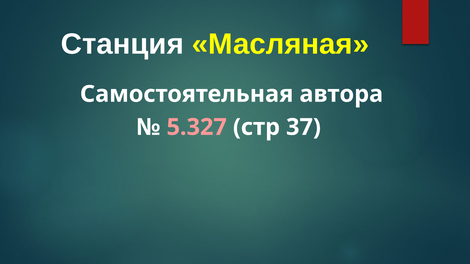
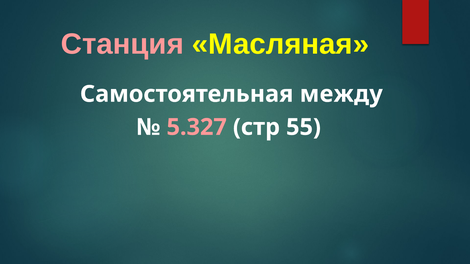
Станция colour: white -> pink (122, 44)
автора: автора -> между (341, 94)
37: 37 -> 55 (303, 127)
